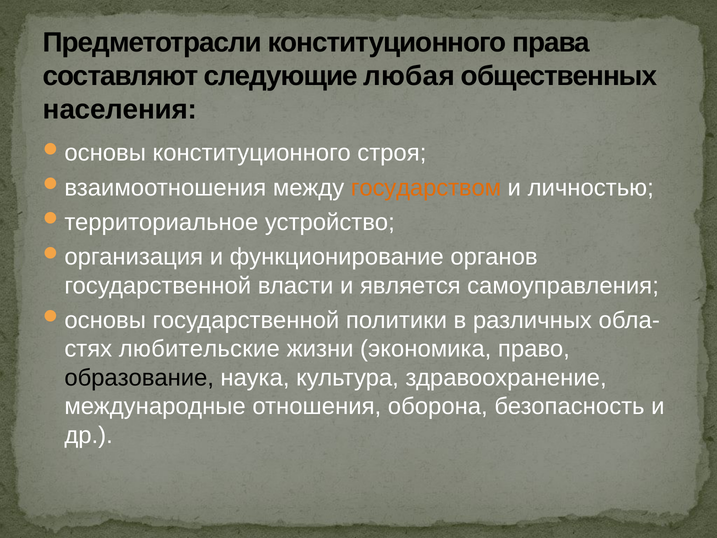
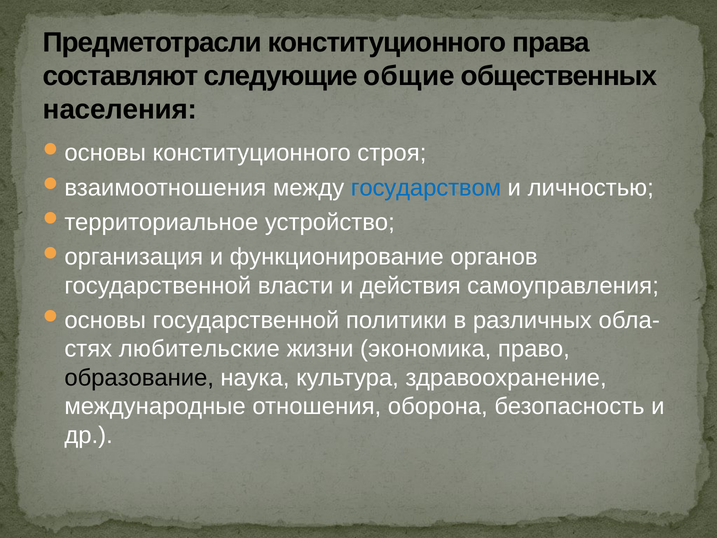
любая: любая -> общие (409, 76)
государством colour: orange -> blue (426, 188)
является: является -> действия (410, 286)
